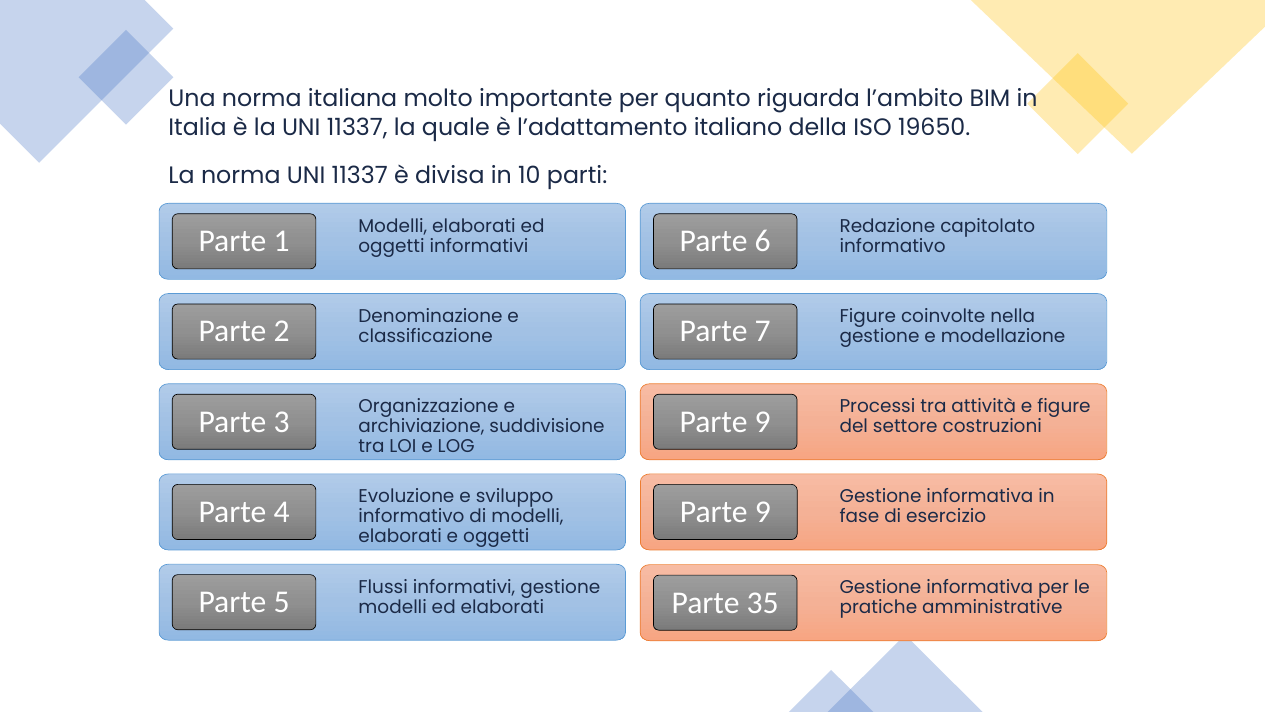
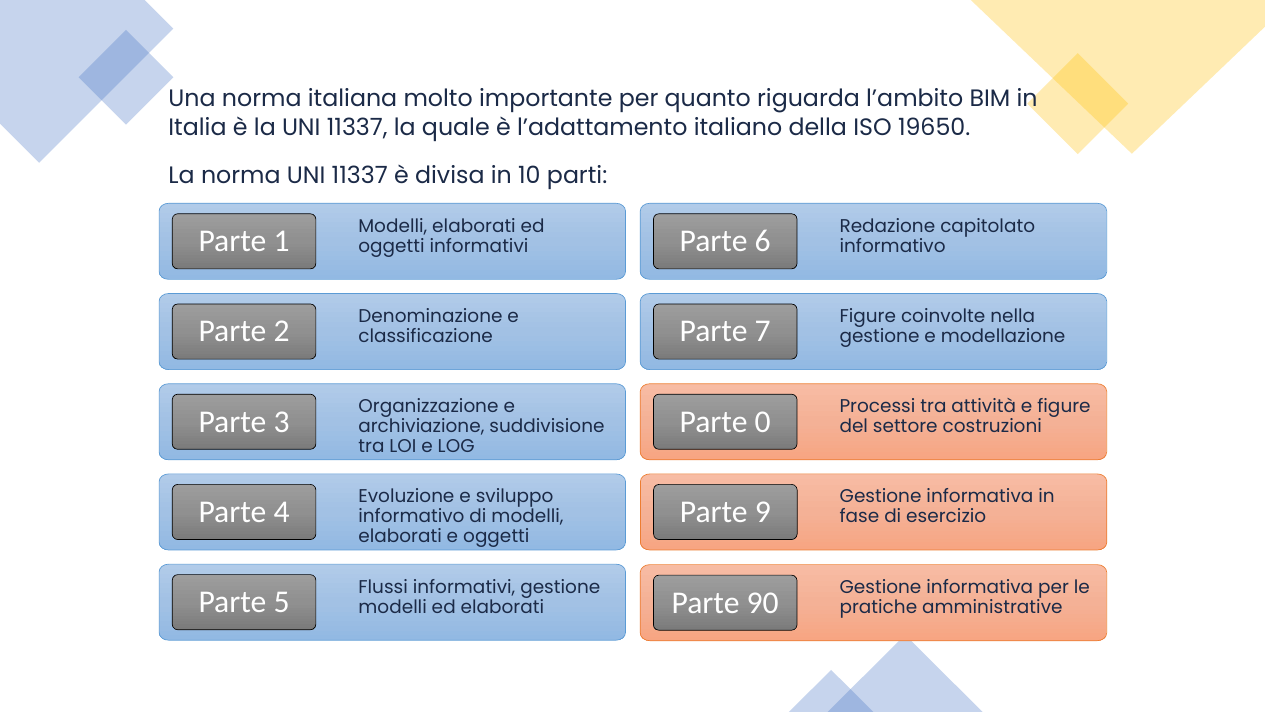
9: 9 -> 0 (763, 421)
35: 35 -> 90 (763, 602)
